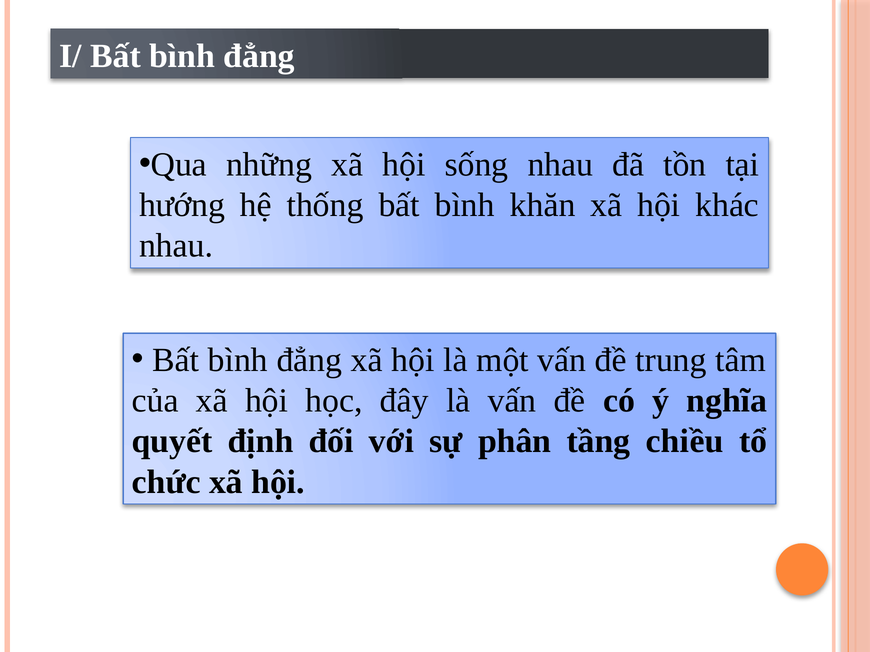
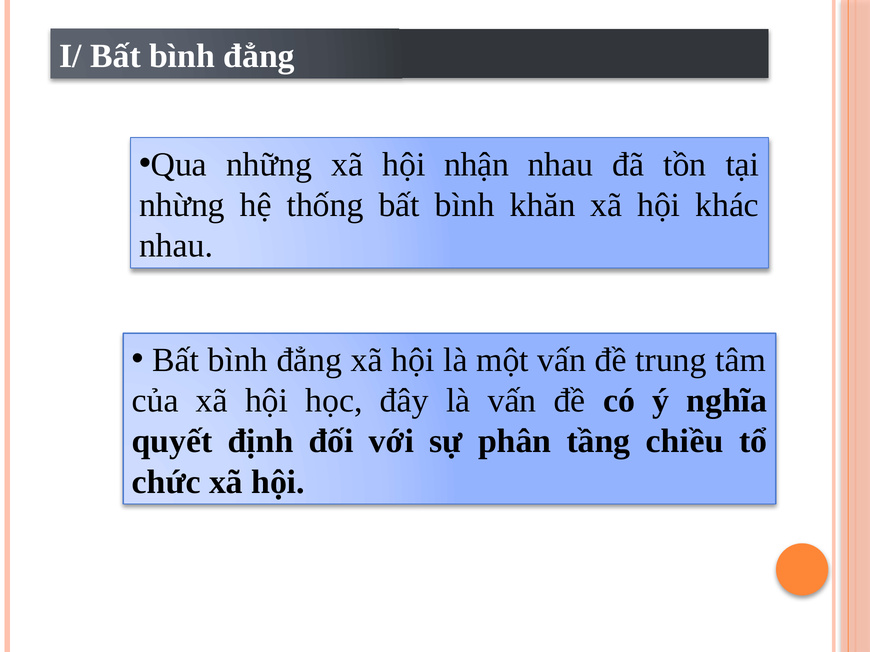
sống: sống -> nhận (477, 165)
hướng: hướng -> nhừng (182, 205)
